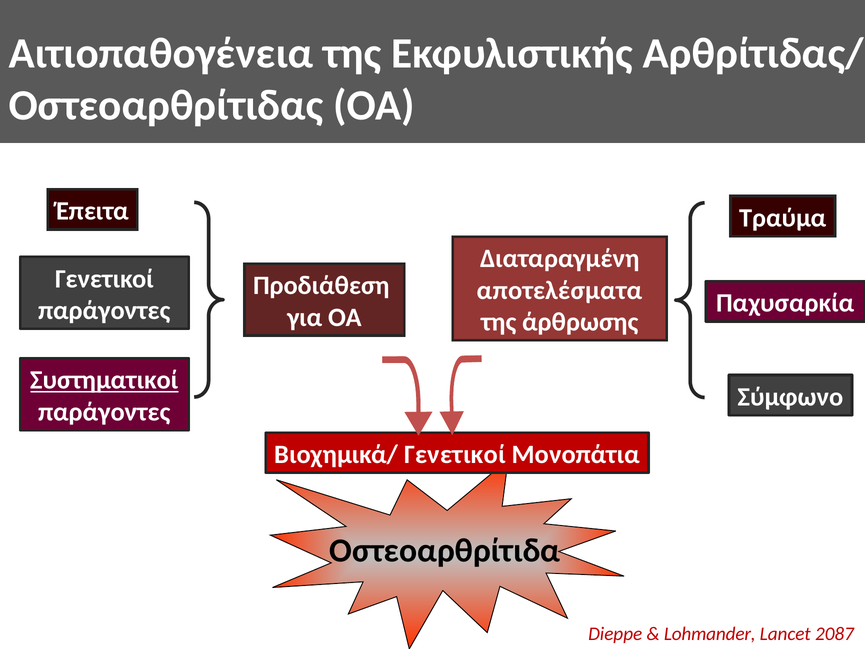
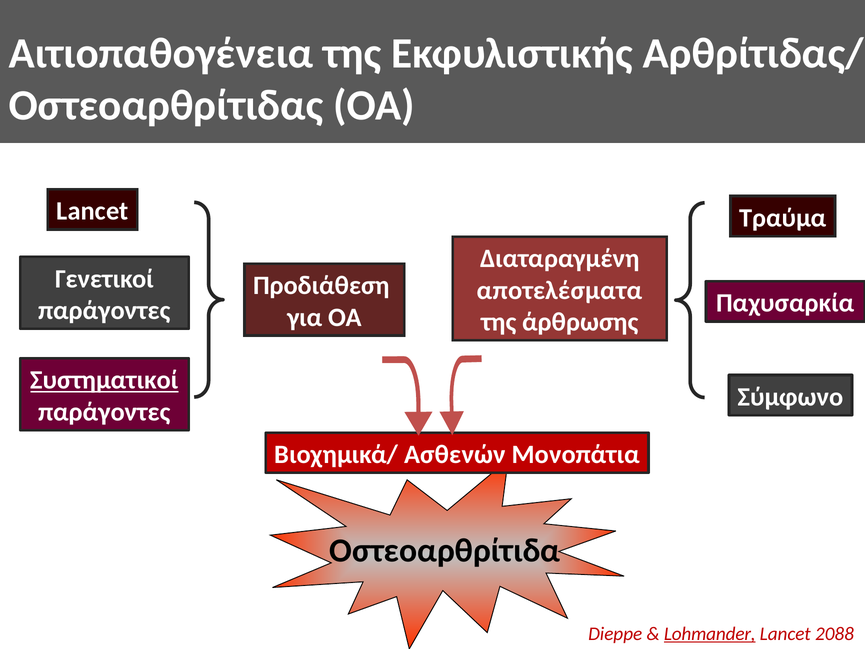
Έπειτα: Έπειτα -> Lancet (92, 211)
Βιοχημικά/ Γενετικοί: Γενετικοί -> Ασθενών (455, 454)
Lohmander underline: none -> present (710, 634)
2087: 2087 -> 2088 (834, 634)
